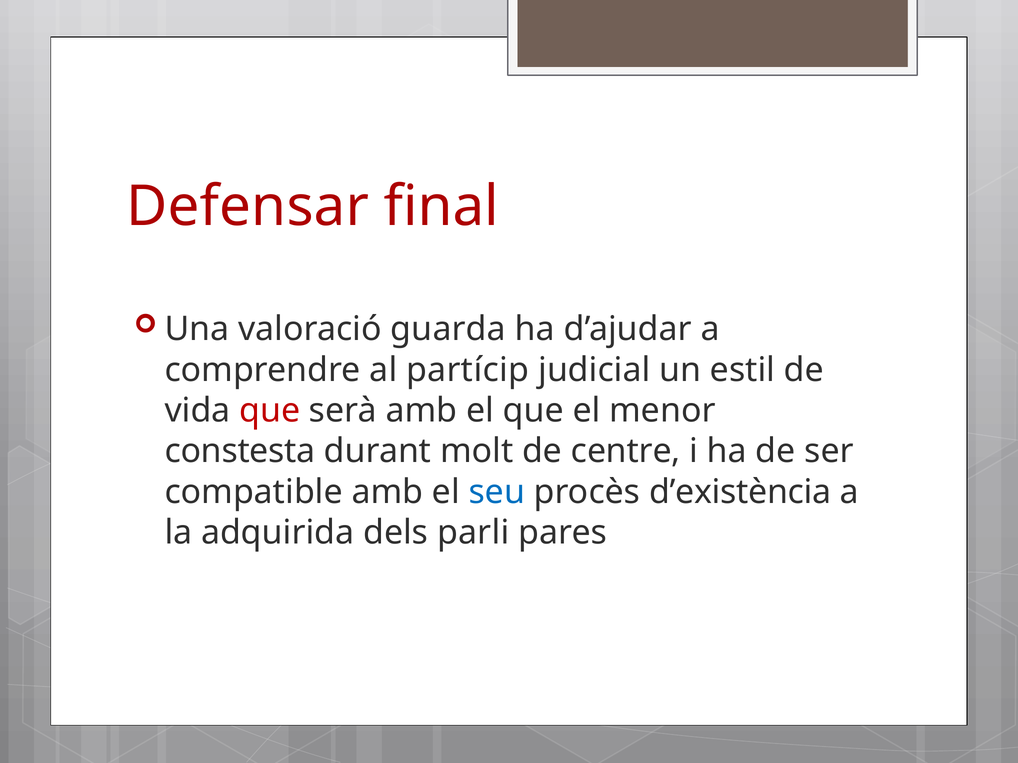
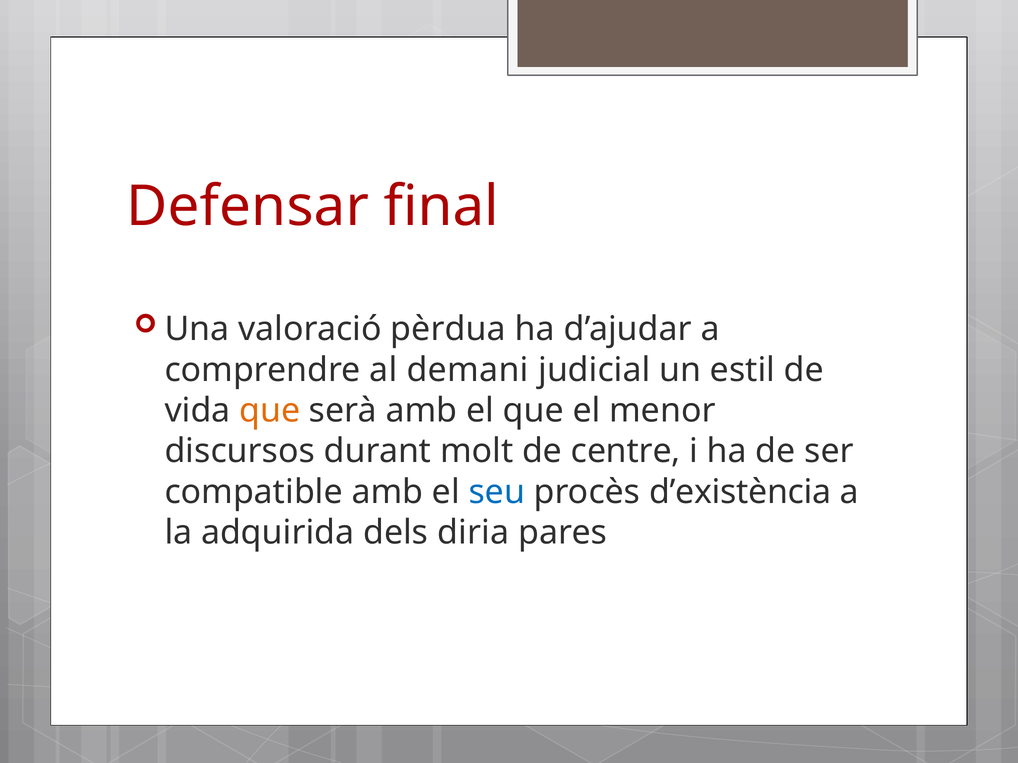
guarda: guarda -> pèrdua (448, 329)
partícip: partícip -> demani (468, 370)
que colour: red -> orange (270, 411)
constesta: constesta -> discursos (240, 452)
parli: parli -> diria (473, 533)
